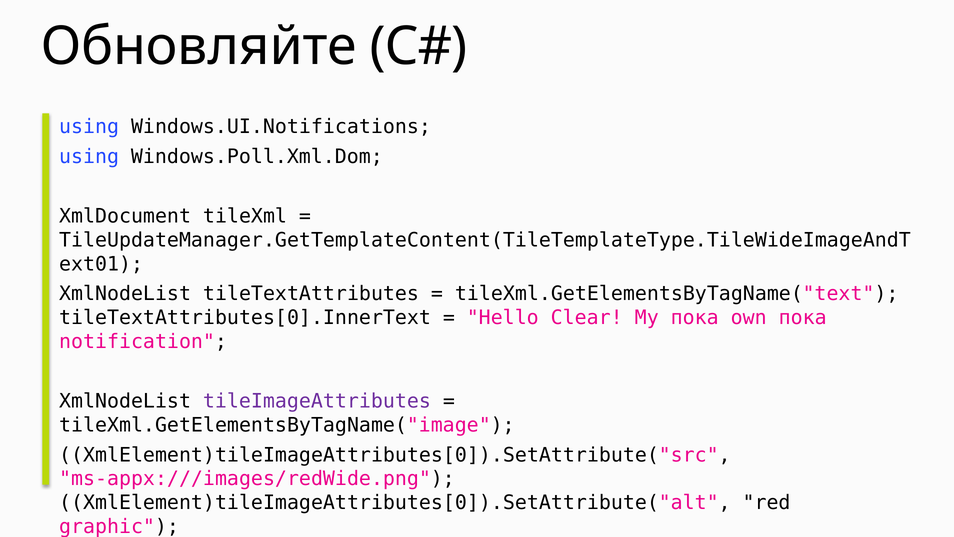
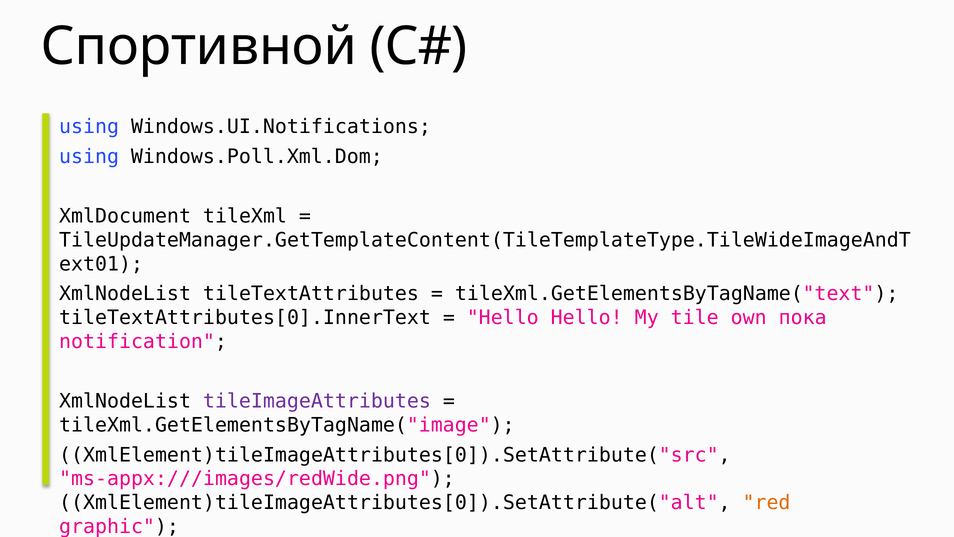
Обновляйте: Обновляйте -> Спортивной (199, 47)
Hello Clear: Clear -> Hello (587, 318)
My пока: пока -> tile (695, 318)
red colour: black -> orange (767, 503)
